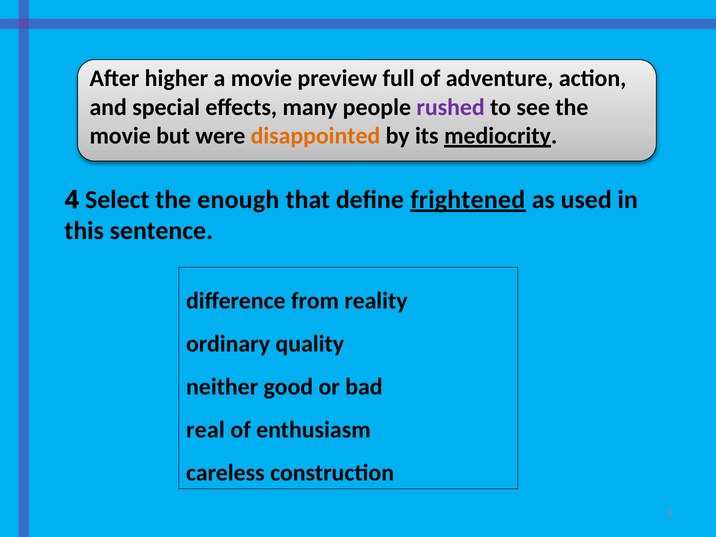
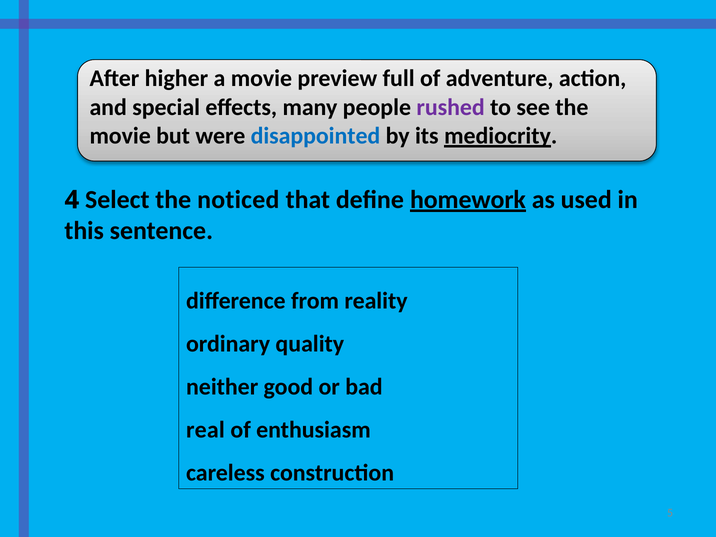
disappointed colour: orange -> blue (315, 136)
enough: enough -> noticed (238, 200)
frightened: frightened -> homework (468, 200)
